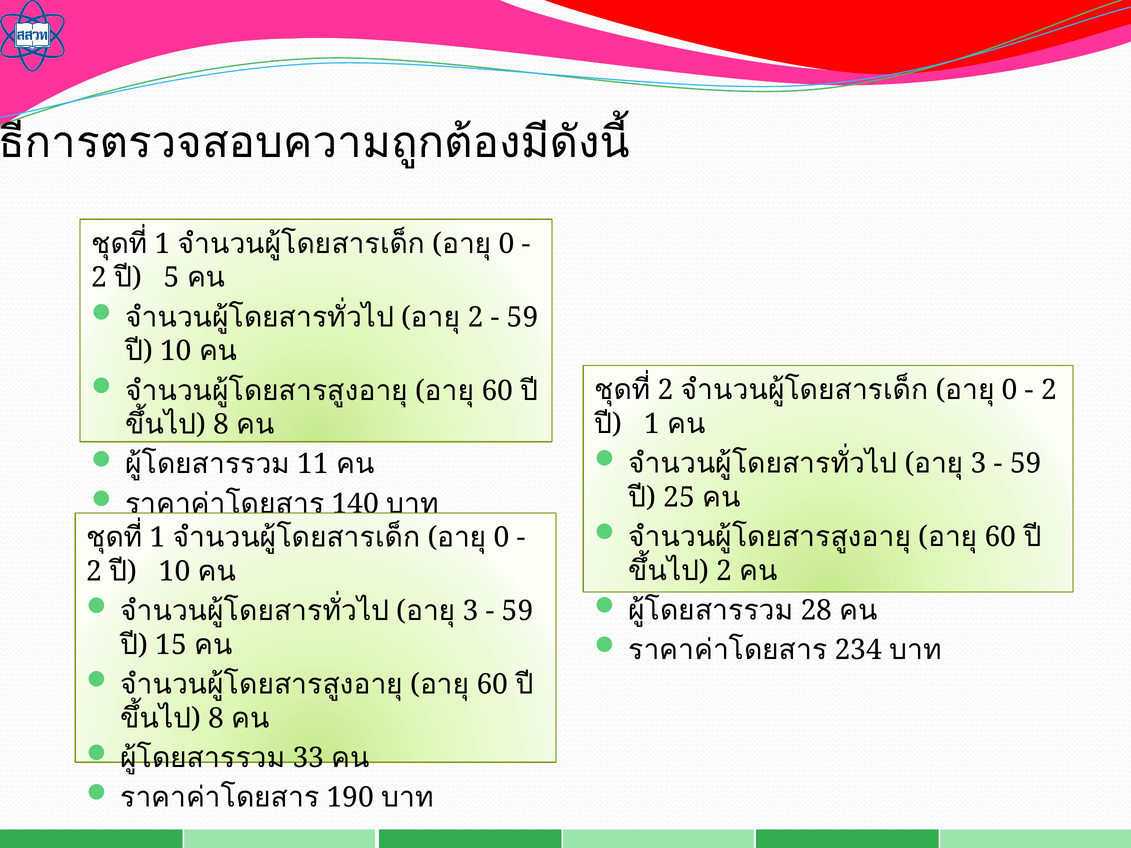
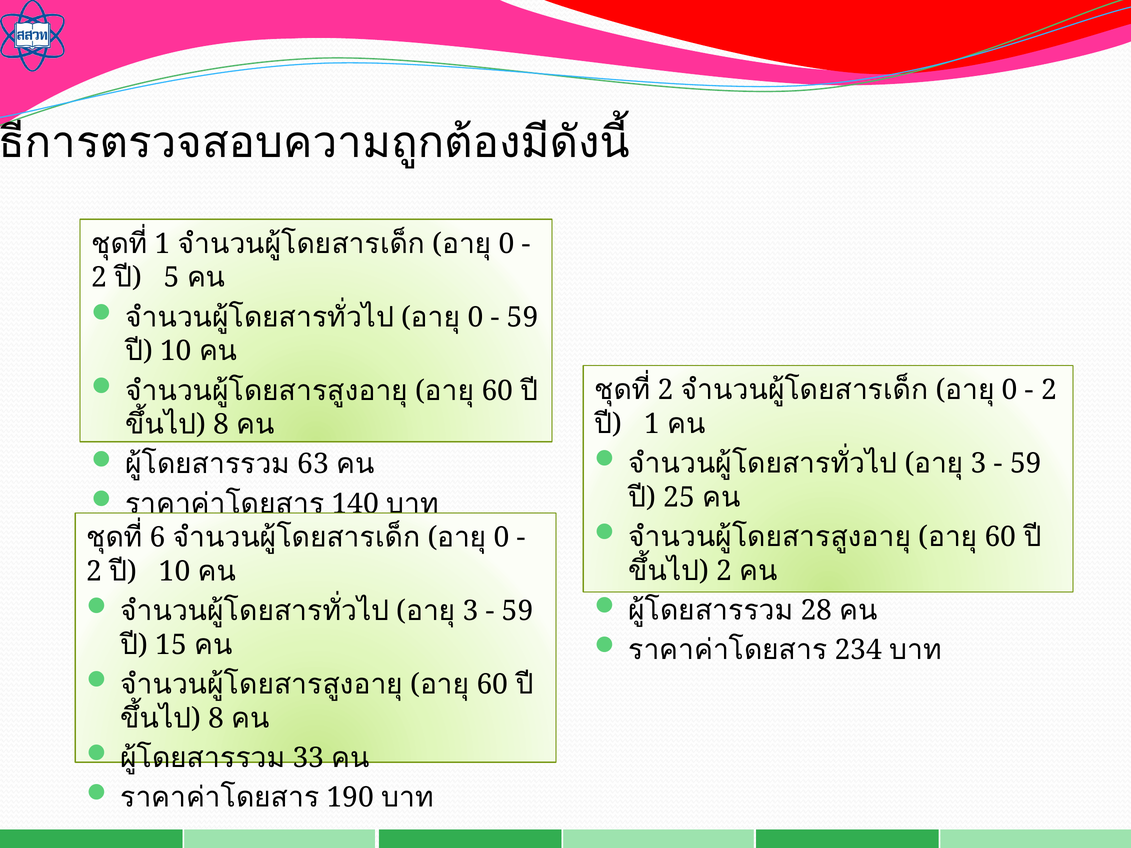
2: 2 -> 0 (476, 317)
11: 11 -> 63 (313, 464)
1: 1 -> 6 (158, 538)
